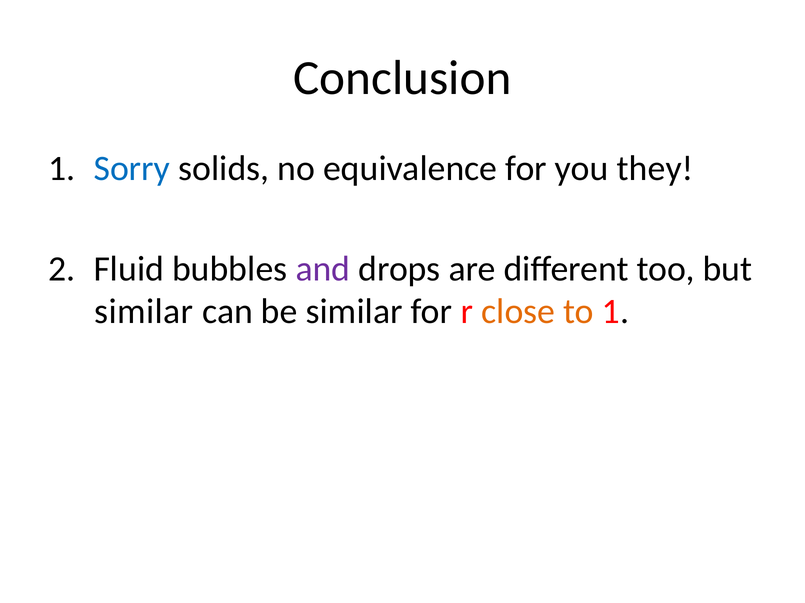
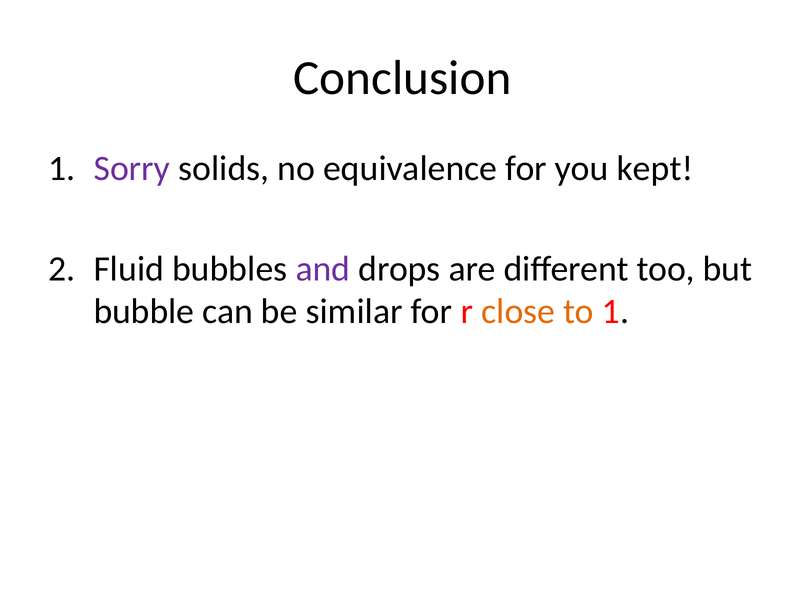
Sorry colour: blue -> purple (132, 169)
they: they -> kept (655, 169)
similar: similar -> bubble (144, 312)
